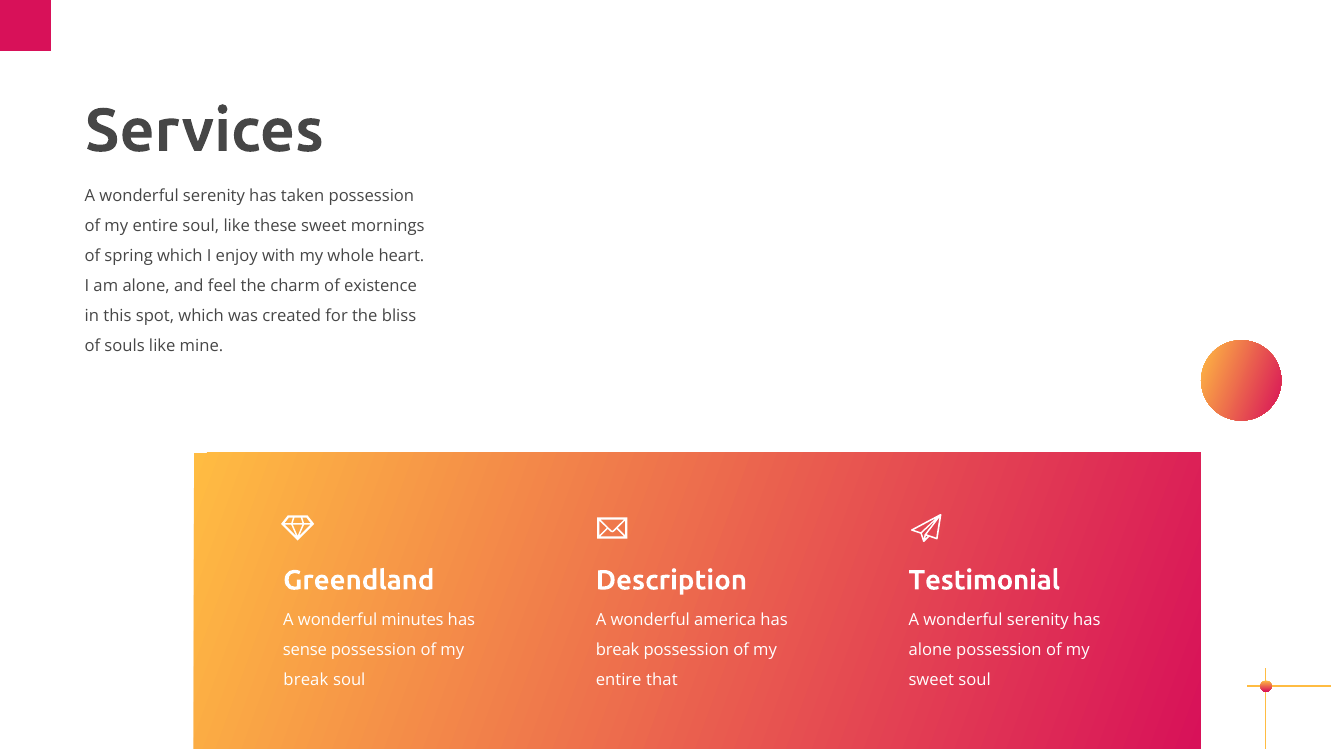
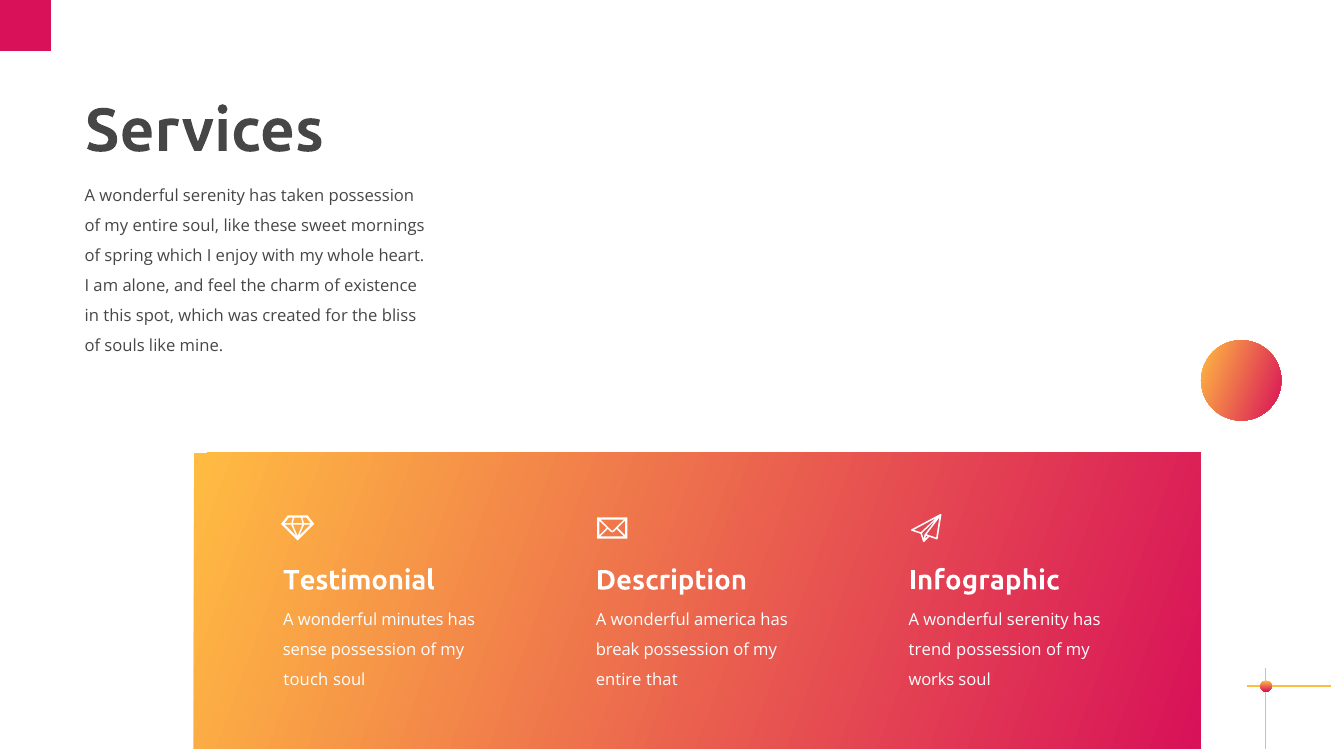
Greendland: Greendland -> Testimonial (359, 580)
Testimonial: Testimonial -> Infographic (984, 580)
alone: alone -> trend (930, 650)
break: break -> touch (306, 680)
sweet: sweet -> works (931, 680)
